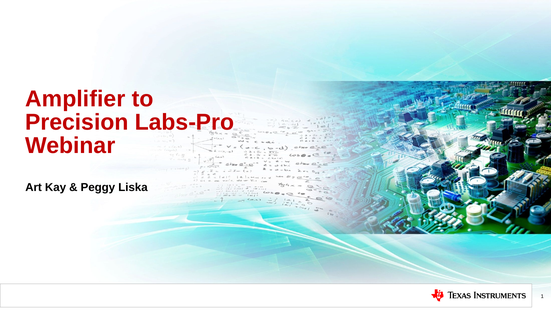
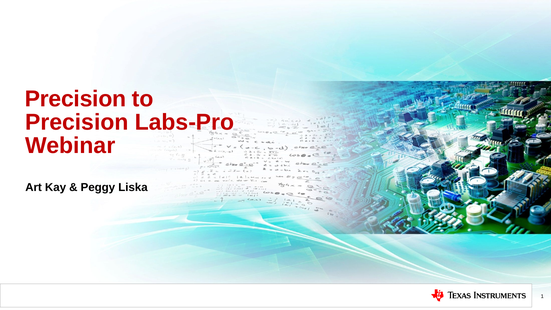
Amplifier: Amplifier -> Precision (76, 99)
